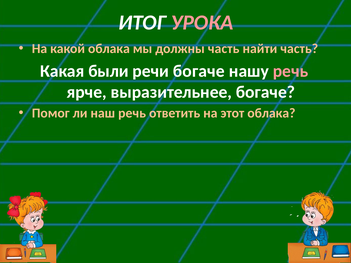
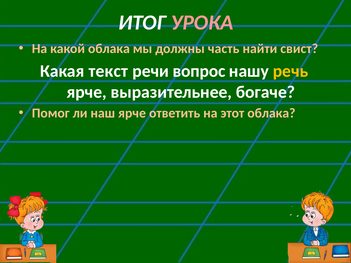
найти часть: часть -> свист (299, 49)
были: были -> текст (108, 71)
речи богаче: богаче -> вопрос (199, 71)
речь colour: pink -> yellow (291, 71)
наш речь: речь -> ярче (132, 113)
